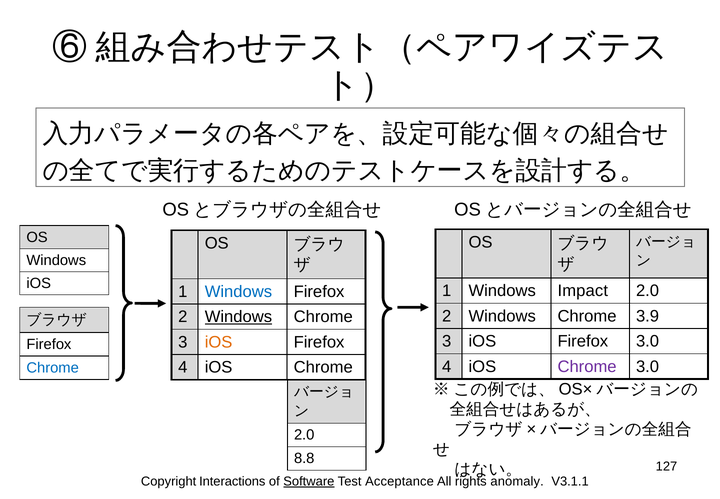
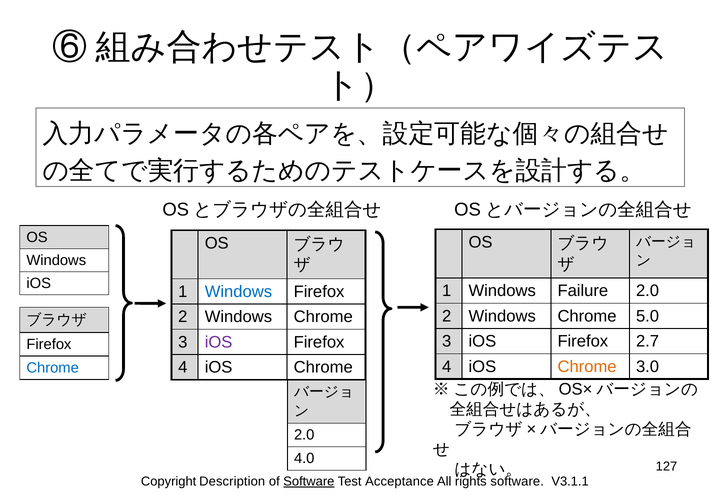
Impact: Impact -> Failure (583, 290)
3.9: 3.9 -> 5.0 (648, 316)
Windows underline: present -> none (238, 317)
Firefox 3.0: 3.0 -> 2.7 (648, 341)
iOS colour: orange -> purple (219, 342)
Chrome colour: purple -> orange (587, 366)
8.8: 8.8 -> 4.0 (304, 458)
Interactions: Interactions -> Description (232, 481)
rights anomaly: anomaly -> software (517, 481)
